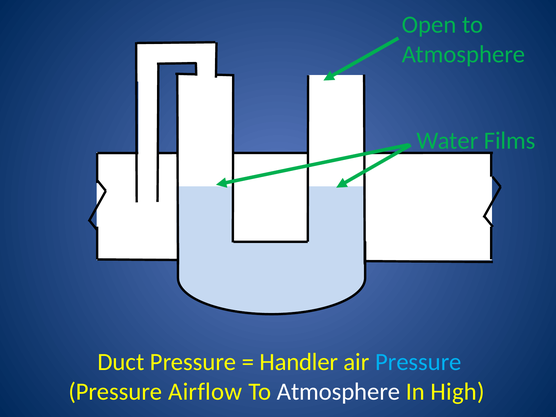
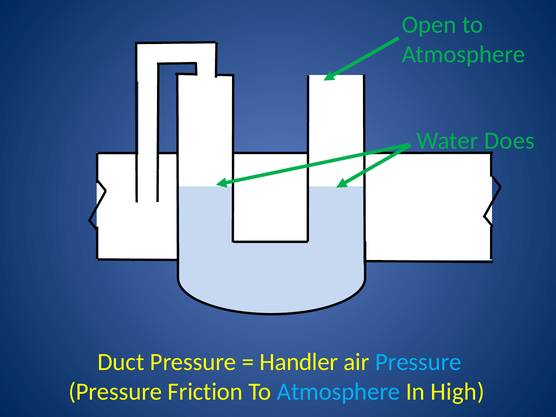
Films: Films -> Does (509, 141)
Airflow: Airflow -> Friction (205, 392)
Atmosphere colour: white -> light blue (339, 392)
